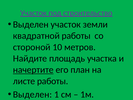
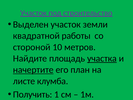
участка underline: none -> present (102, 58)
листе работы: работы -> клумба (53, 81)
Выделен: Выделен -> Получить (33, 94)
